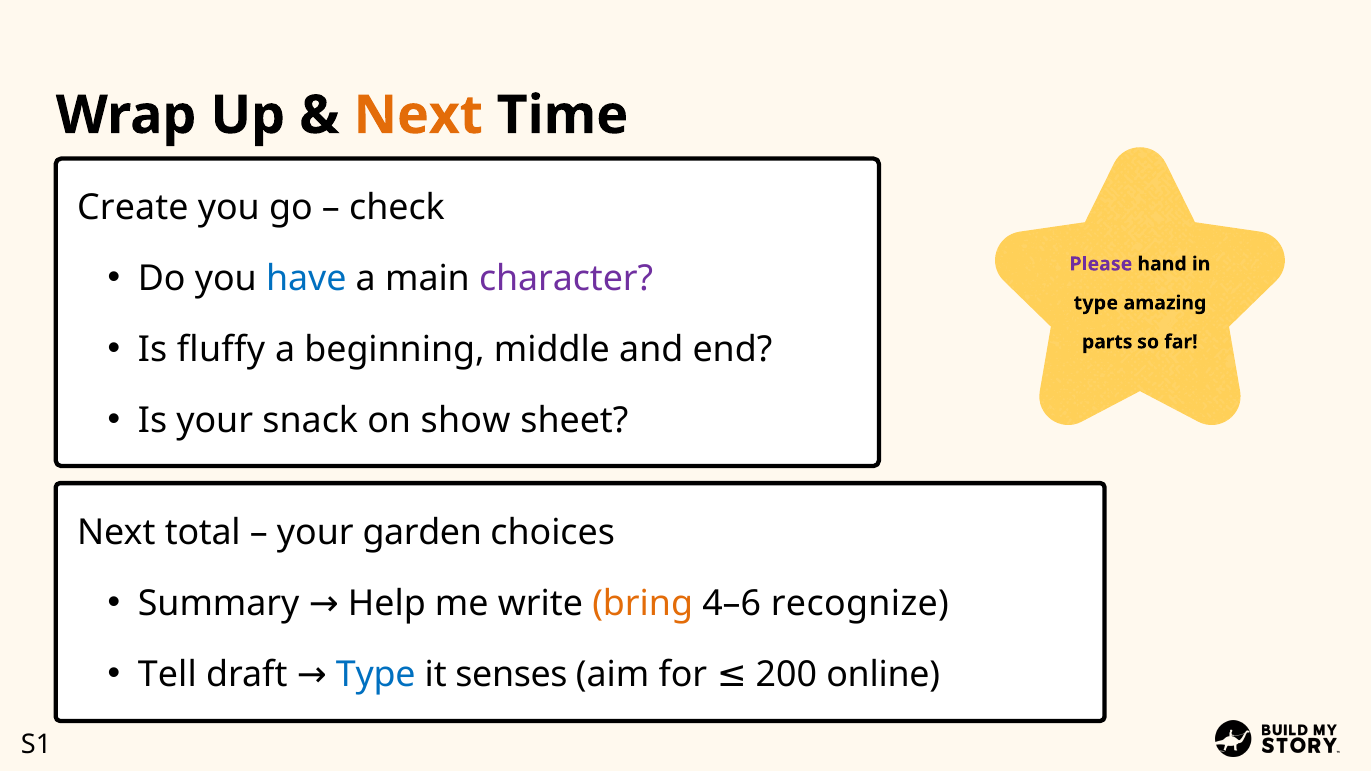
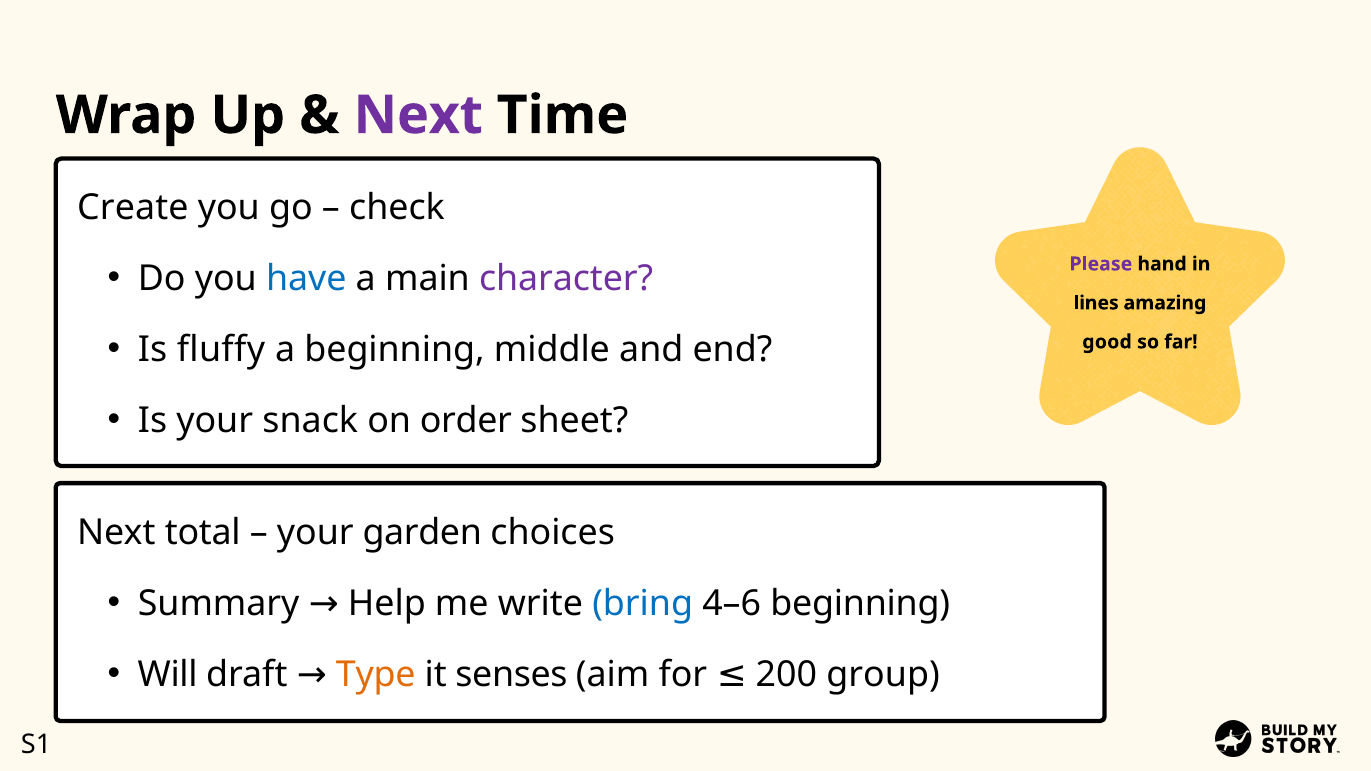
Next colour: orange -> purple (418, 115)
type: type -> lines (1096, 303)
parts: parts -> good (1107, 342)
show: show -> order (466, 421)
bring colour: orange -> blue (643, 604)
4–6 recognize: recognize -> beginning (860, 604)
Tell: Tell -> Will (168, 675)
Type colour: blue -> orange (376, 675)
online: online -> group (883, 675)
